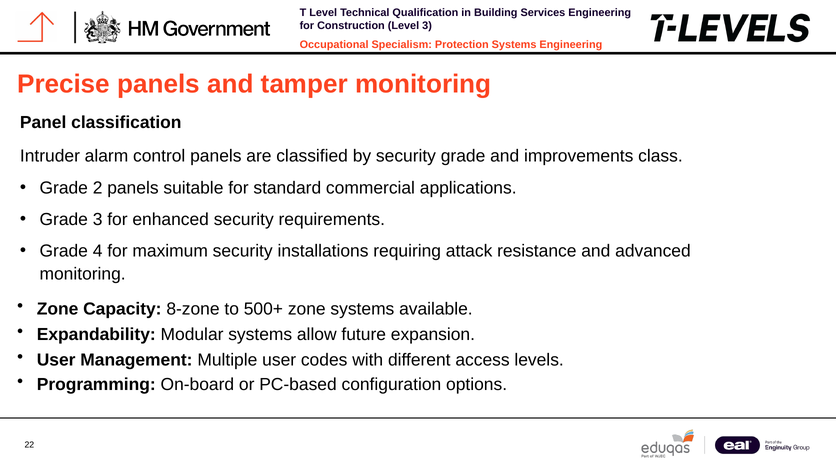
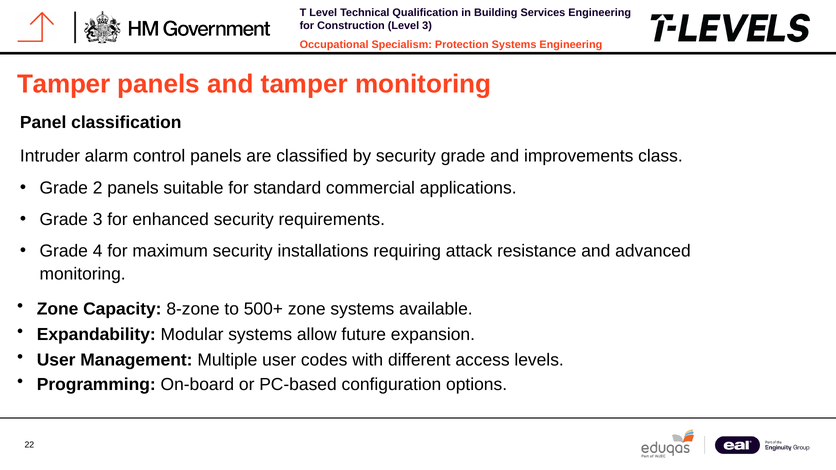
Precise: Precise -> Tamper (64, 84)
